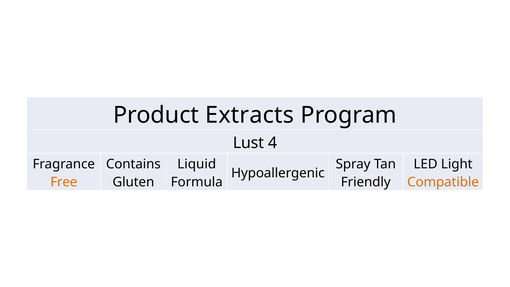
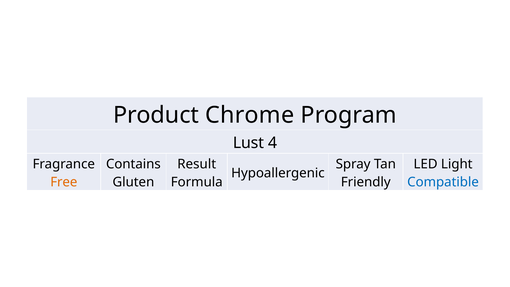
Extracts: Extracts -> Chrome (250, 115)
Liquid: Liquid -> Result (197, 164)
Compatible colour: orange -> blue (443, 182)
